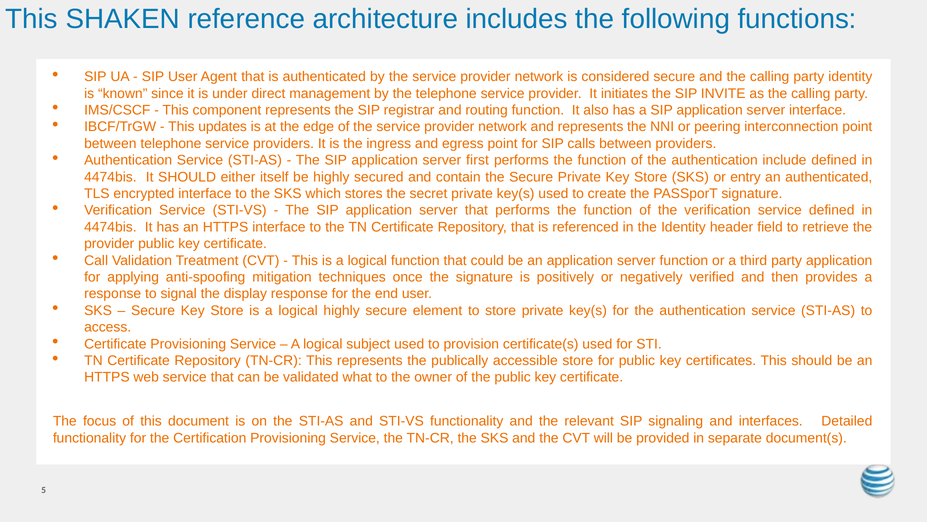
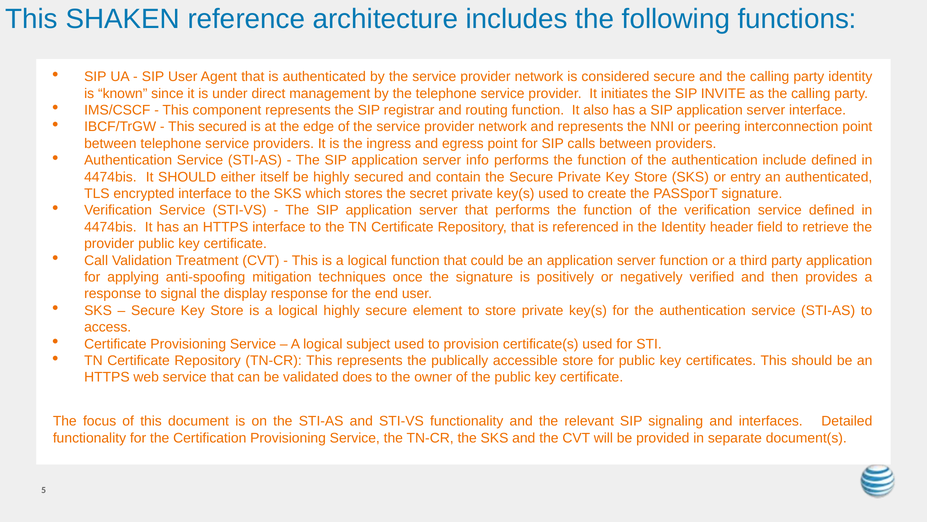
This updates: updates -> secured (223, 127)
first: first -> info (478, 160)
what: what -> does (357, 377)
